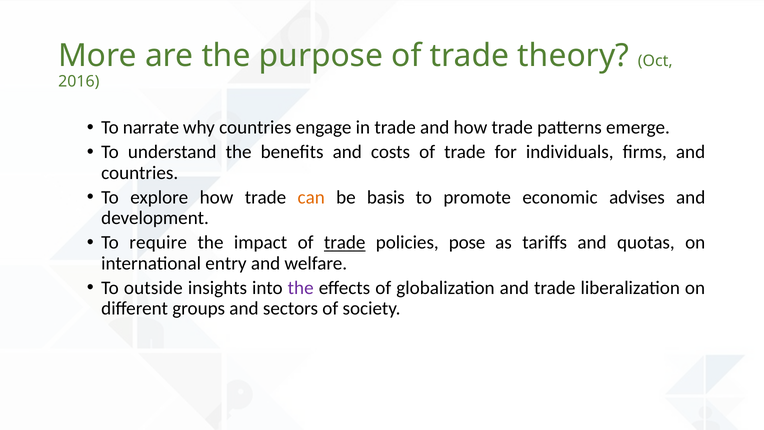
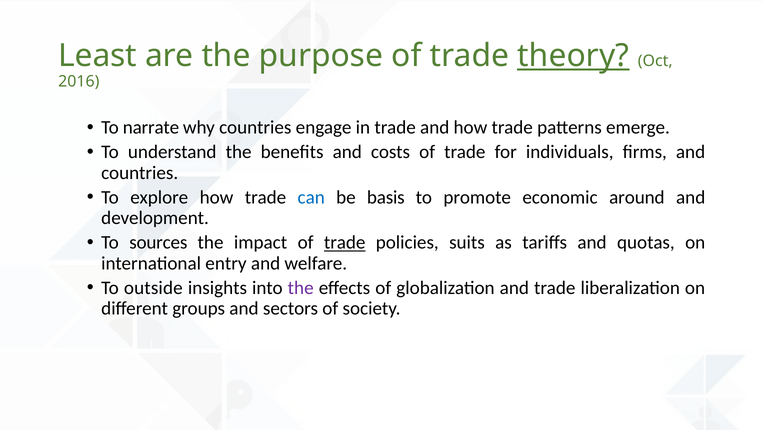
More: More -> Least (98, 56)
theory underline: none -> present (573, 56)
can colour: orange -> blue (311, 197)
advises: advises -> around (637, 197)
require: require -> sources (158, 242)
pose: pose -> suits (467, 242)
